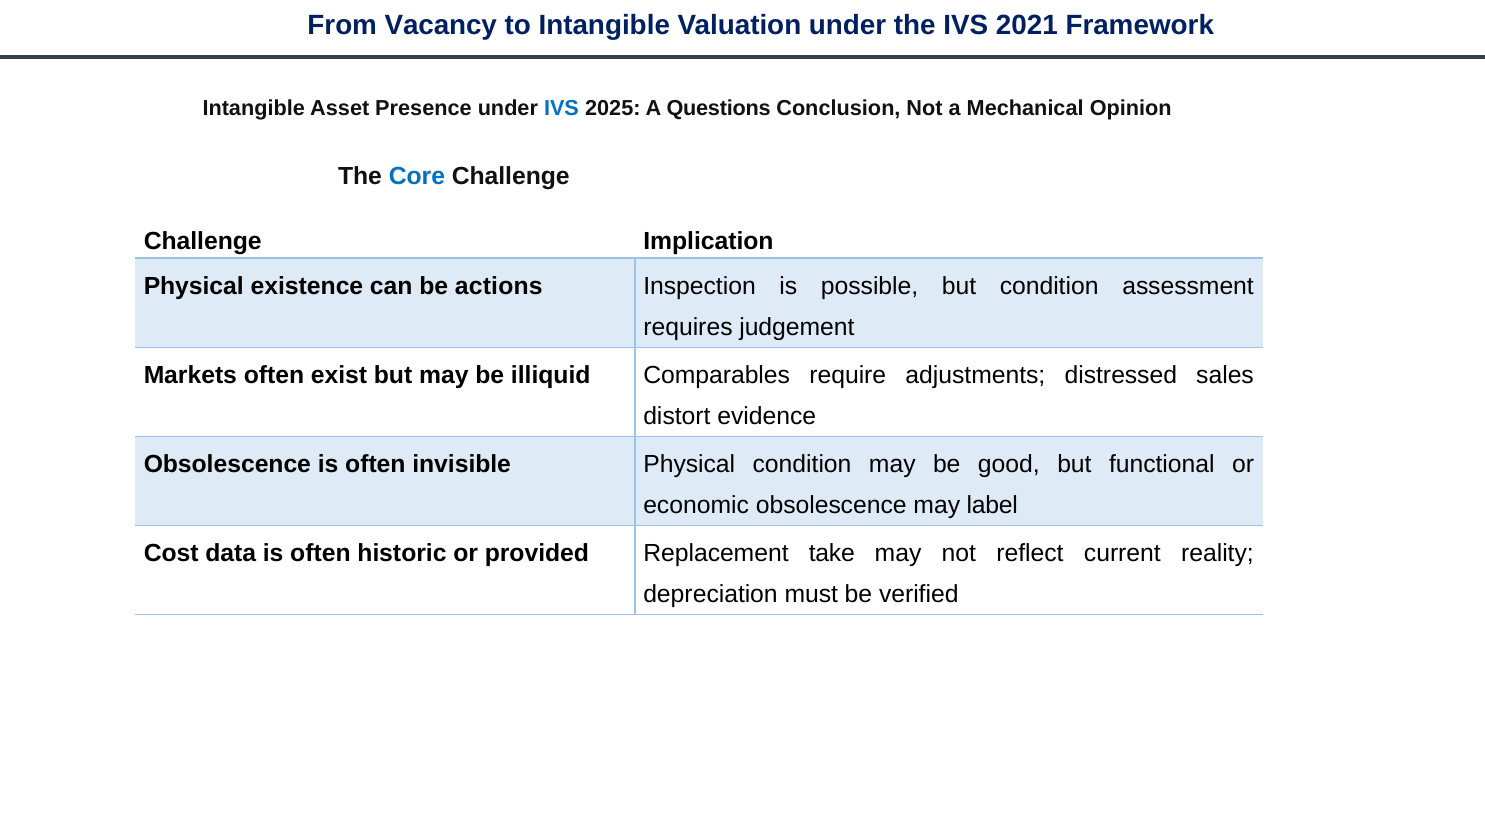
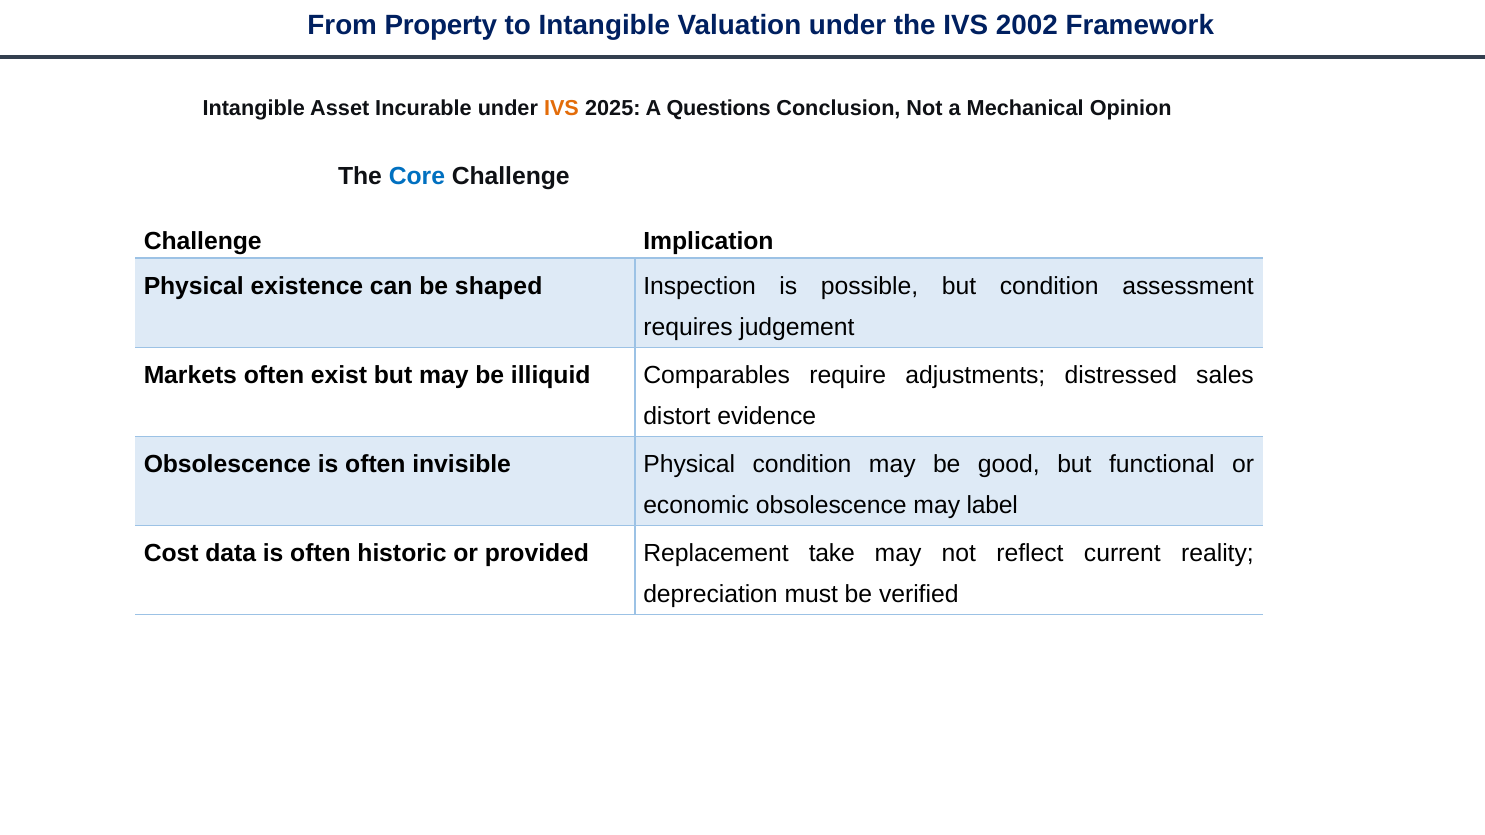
Vacancy: Vacancy -> Property (441, 25)
2021: 2021 -> 2002 (1027, 25)
Presence: Presence -> Incurable (423, 108)
IVS colour: blue -> orange (561, 108)
actions: actions -> shaped (499, 286)
